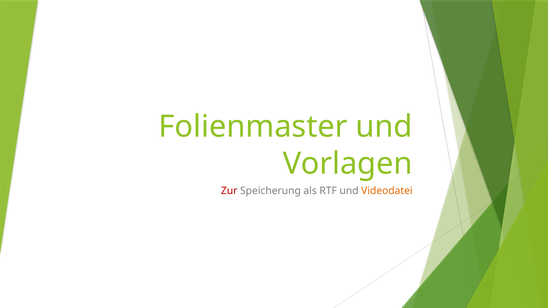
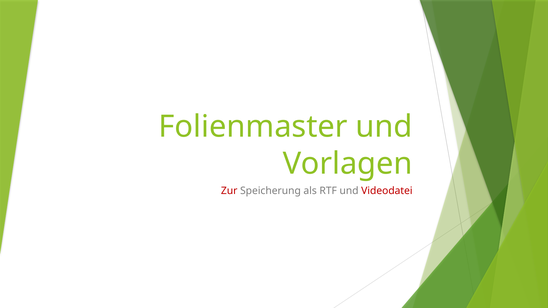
Videodatei colour: orange -> red (387, 191)
